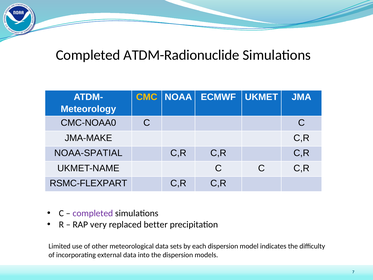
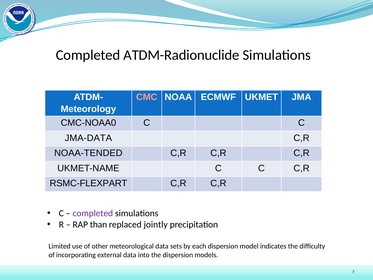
CMC colour: yellow -> pink (147, 97)
JMA-MAKE: JMA-MAKE -> JMA-DATA (88, 138)
NOAA-SPATIAL: NOAA-SPATIAL -> NOAA-TENDED (88, 153)
very: very -> than (98, 224)
better: better -> jointly (156, 224)
